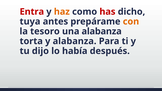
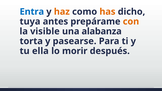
Entra colour: red -> blue (32, 12)
has colour: red -> orange (107, 12)
tesoro: tesoro -> visible (45, 31)
y alabanza: alabanza -> pasearse (75, 41)
dijo: dijo -> ella (40, 51)
había: había -> morir (75, 51)
